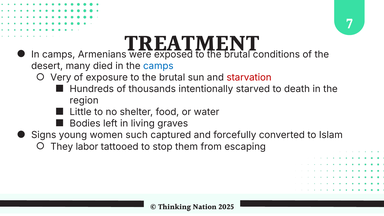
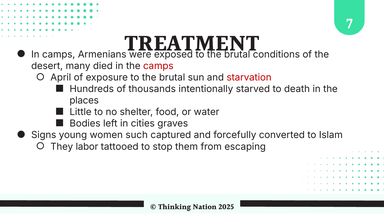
camps colour: blue -> red (158, 66)
Very: Very -> April (61, 77)
region: region -> places (84, 101)
living: living -> cities (143, 124)
